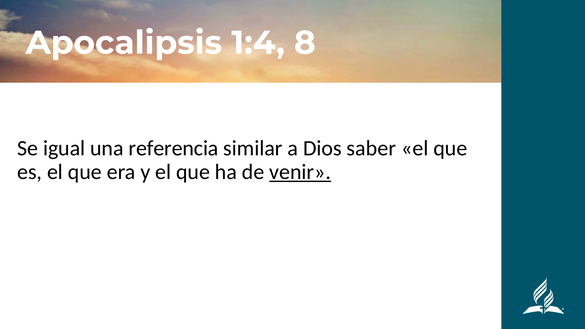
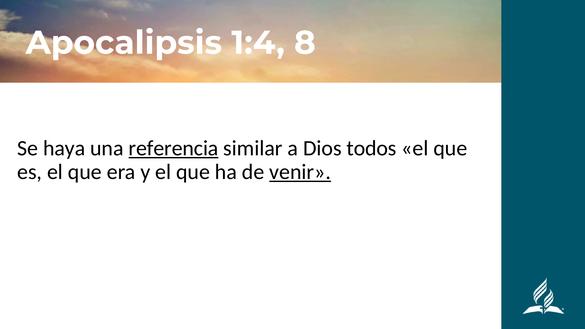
igual: igual -> haya (64, 148)
referencia underline: none -> present (174, 148)
saber: saber -> todos (372, 148)
